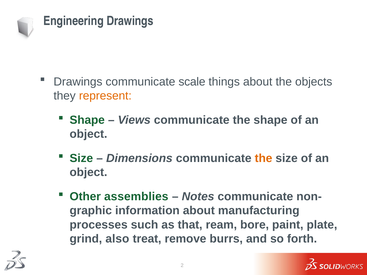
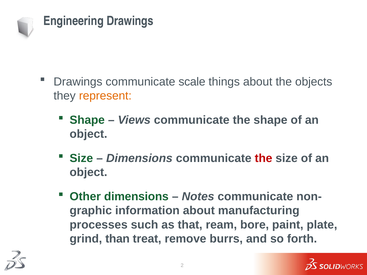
the colour: orange -> red (264, 158)
Other assemblies: assemblies -> dimensions (136, 197)
also: also -> than (117, 239)
